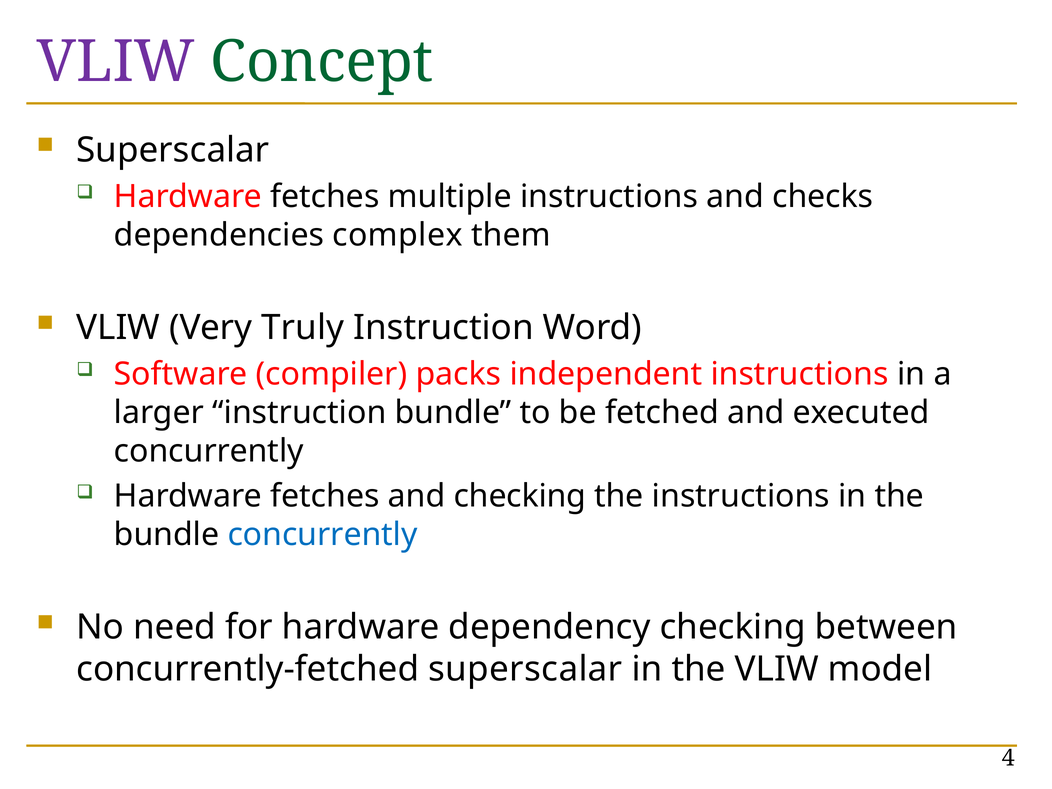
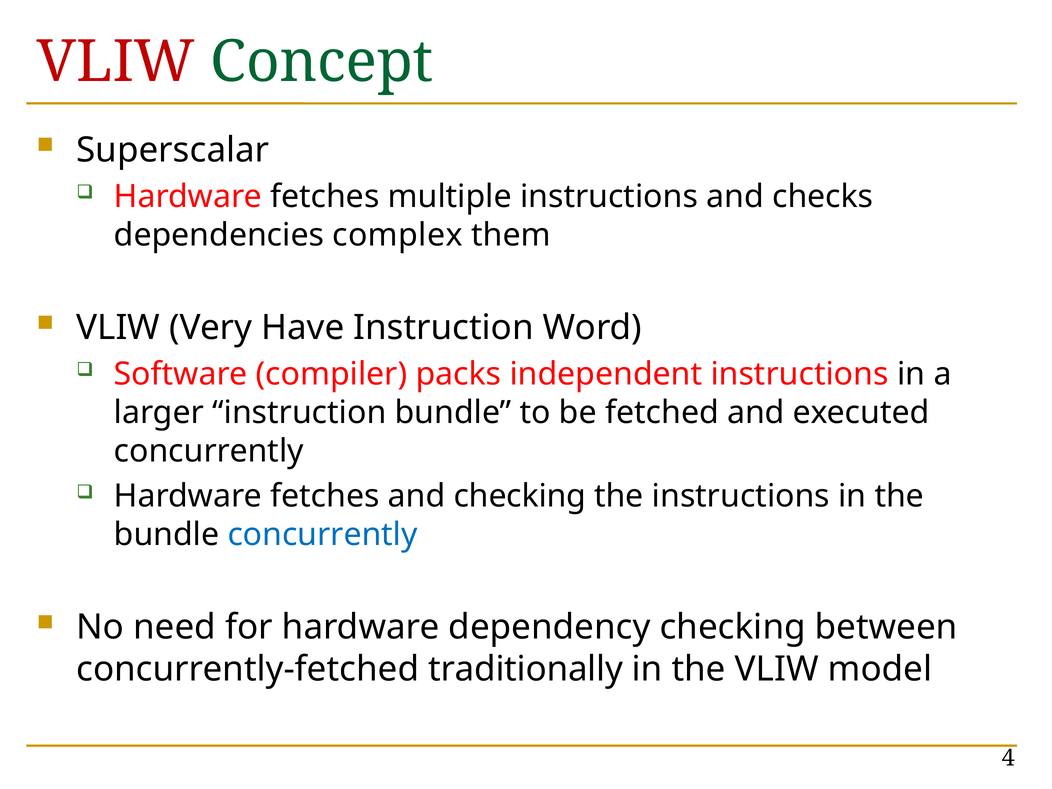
VLIW colour: purple -> red (116, 62)
Truly: Truly -> Have (303, 328)
concurrently-fetched superscalar: superscalar -> traditionally (526, 669)
